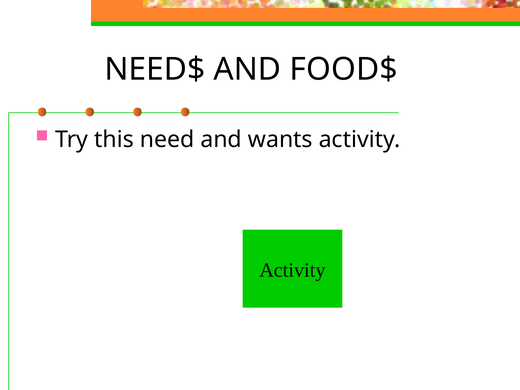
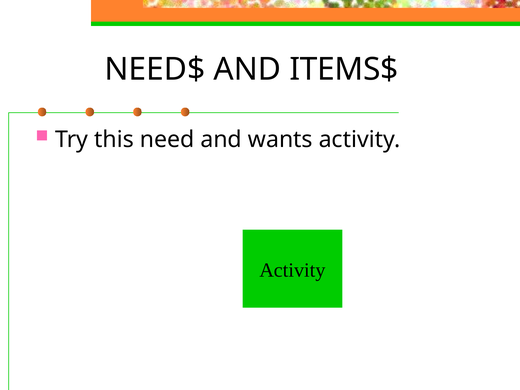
FOOD$: FOOD$ -> ITEMS$ (344, 69)
